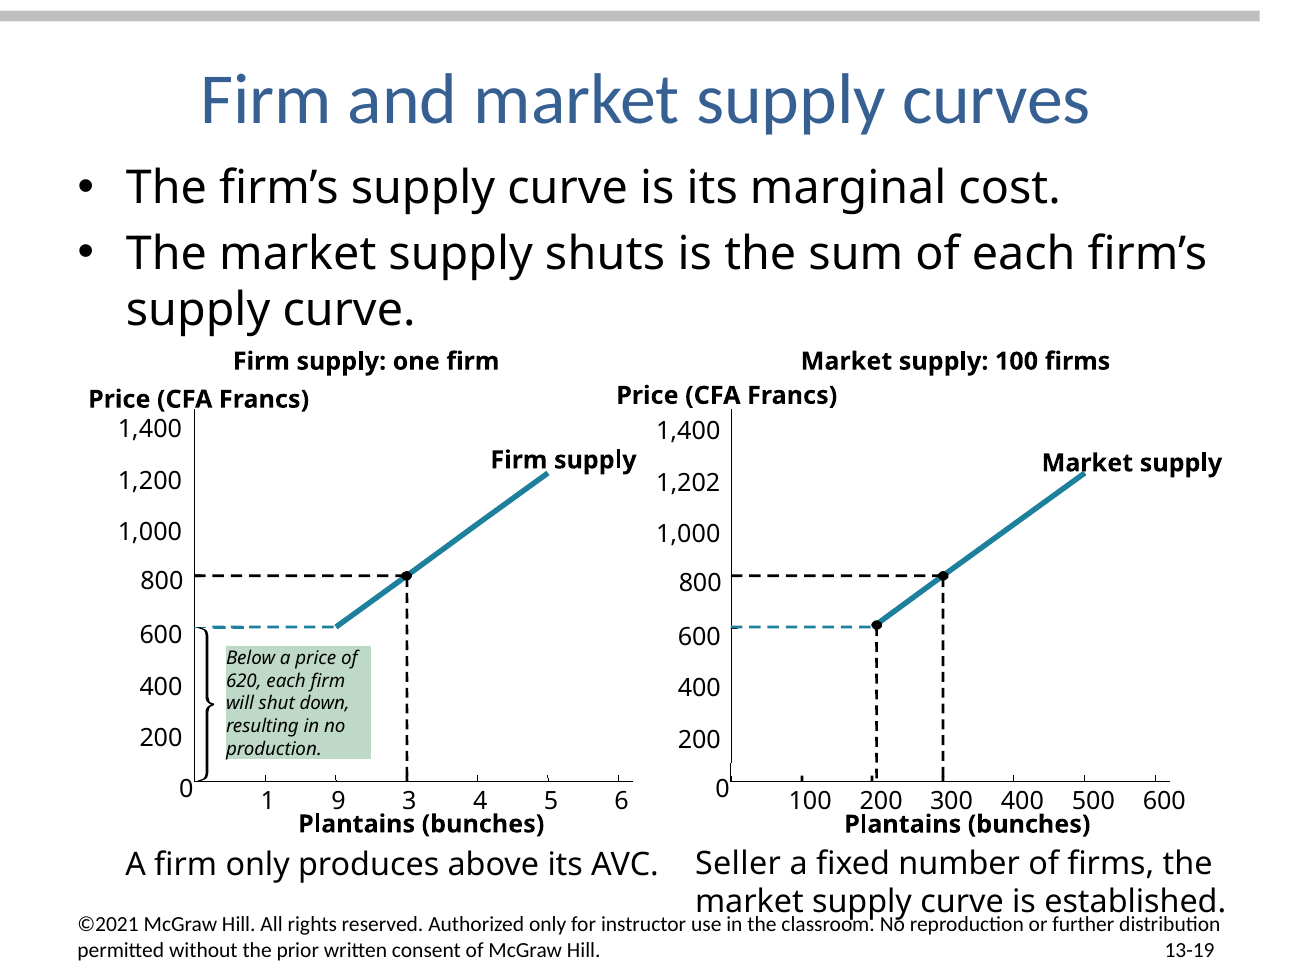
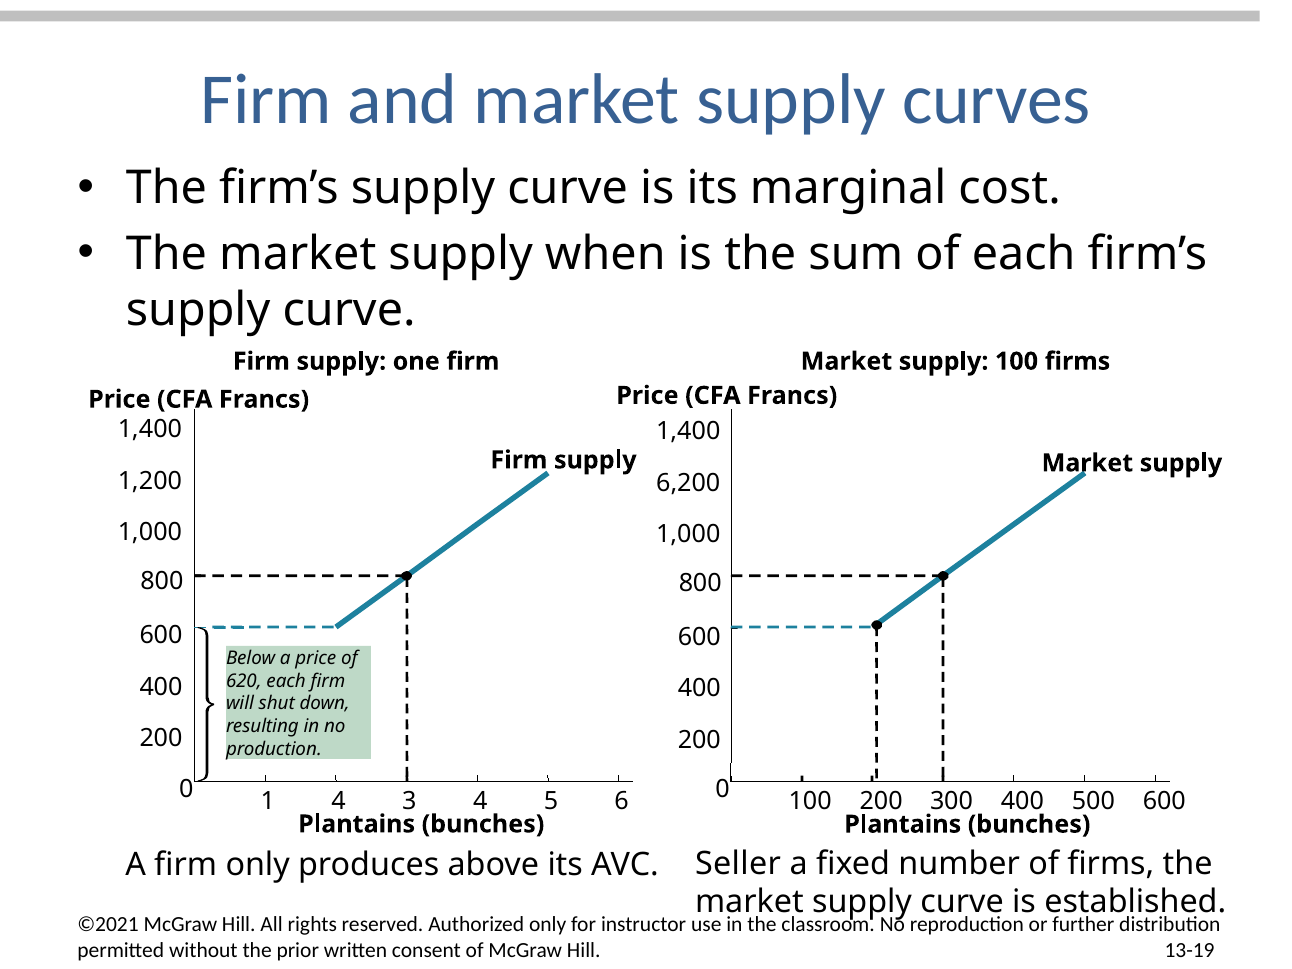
shuts: shuts -> when (605, 254)
1,202: 1,202 -> 6,200 (688, 483)
1 9: 9 -> 4 (339, 801)
